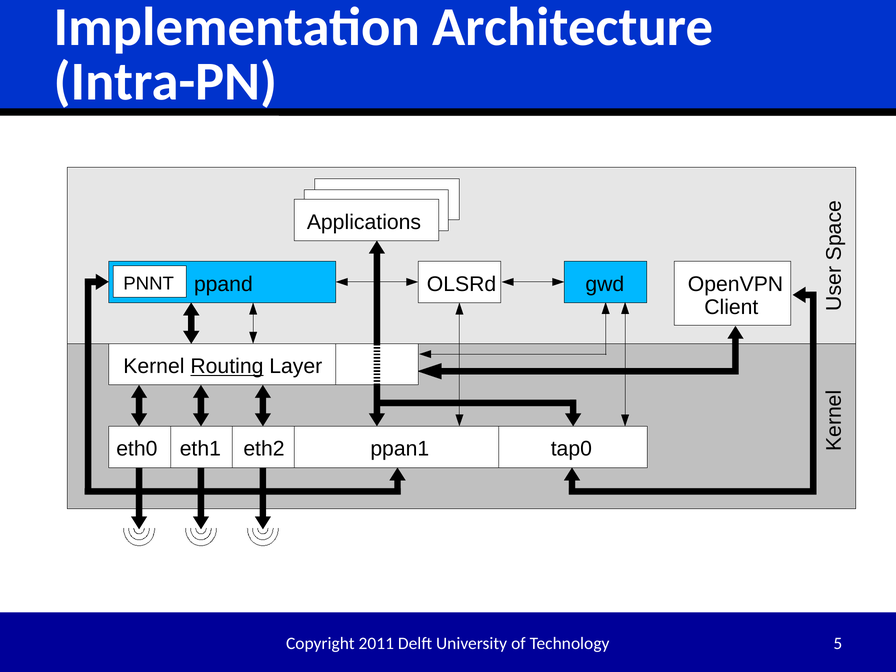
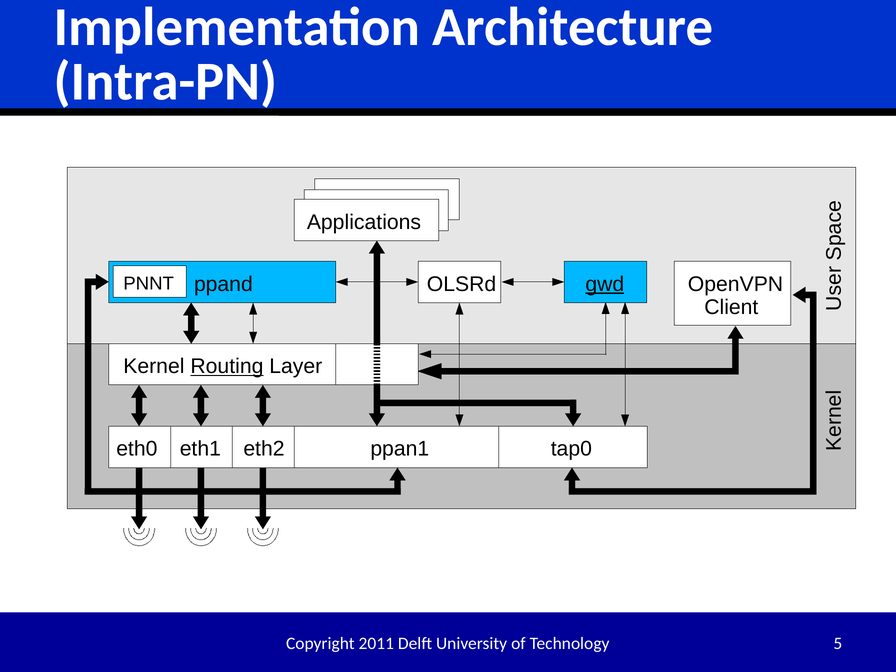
gwd underline: none -> present (605, 284)
